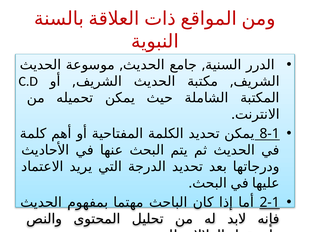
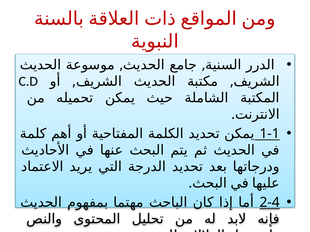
8-1: 8-1 -> 1-1 (270, 134)
2-1: 2-1 -> 2-4 (270, 203)
